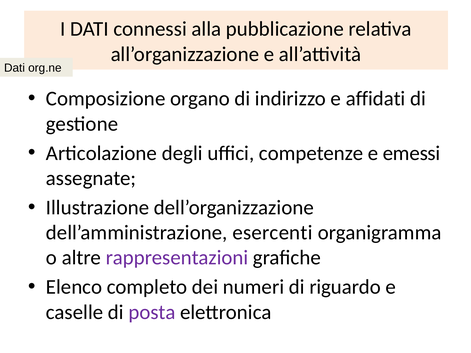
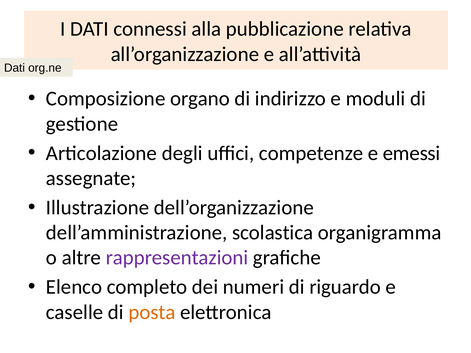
affidati: affidati -> moduli (376, 99)
esercenti: esercenti -> scolastica (273, 233)
posta colour: purple -> orange (152, 312)
